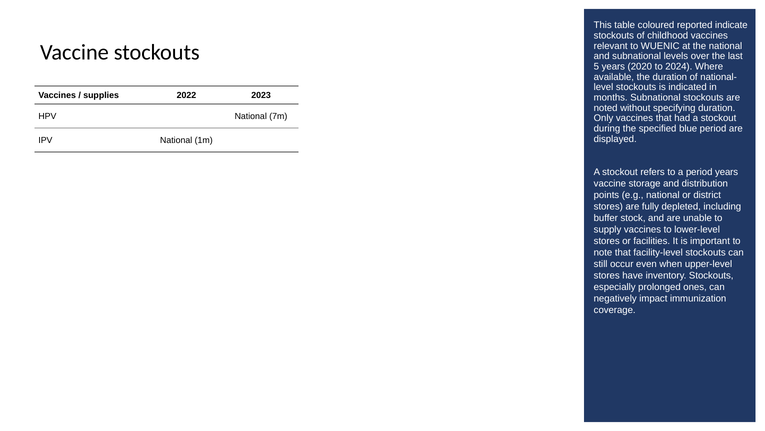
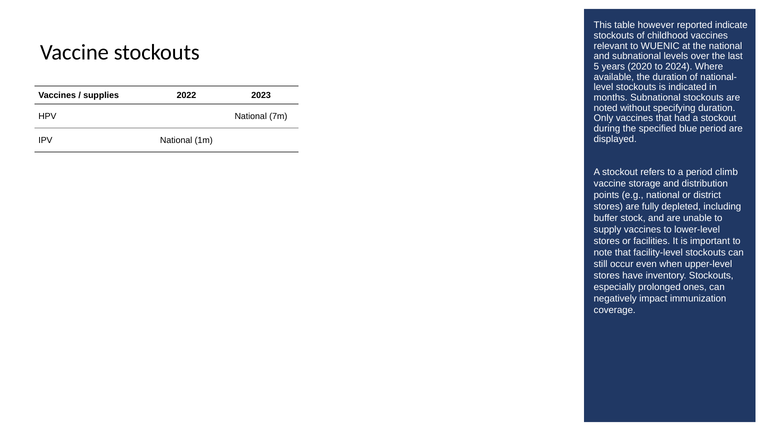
coloured: coloured -> however (656, 25)
period years: years -> climb (727, 172)
